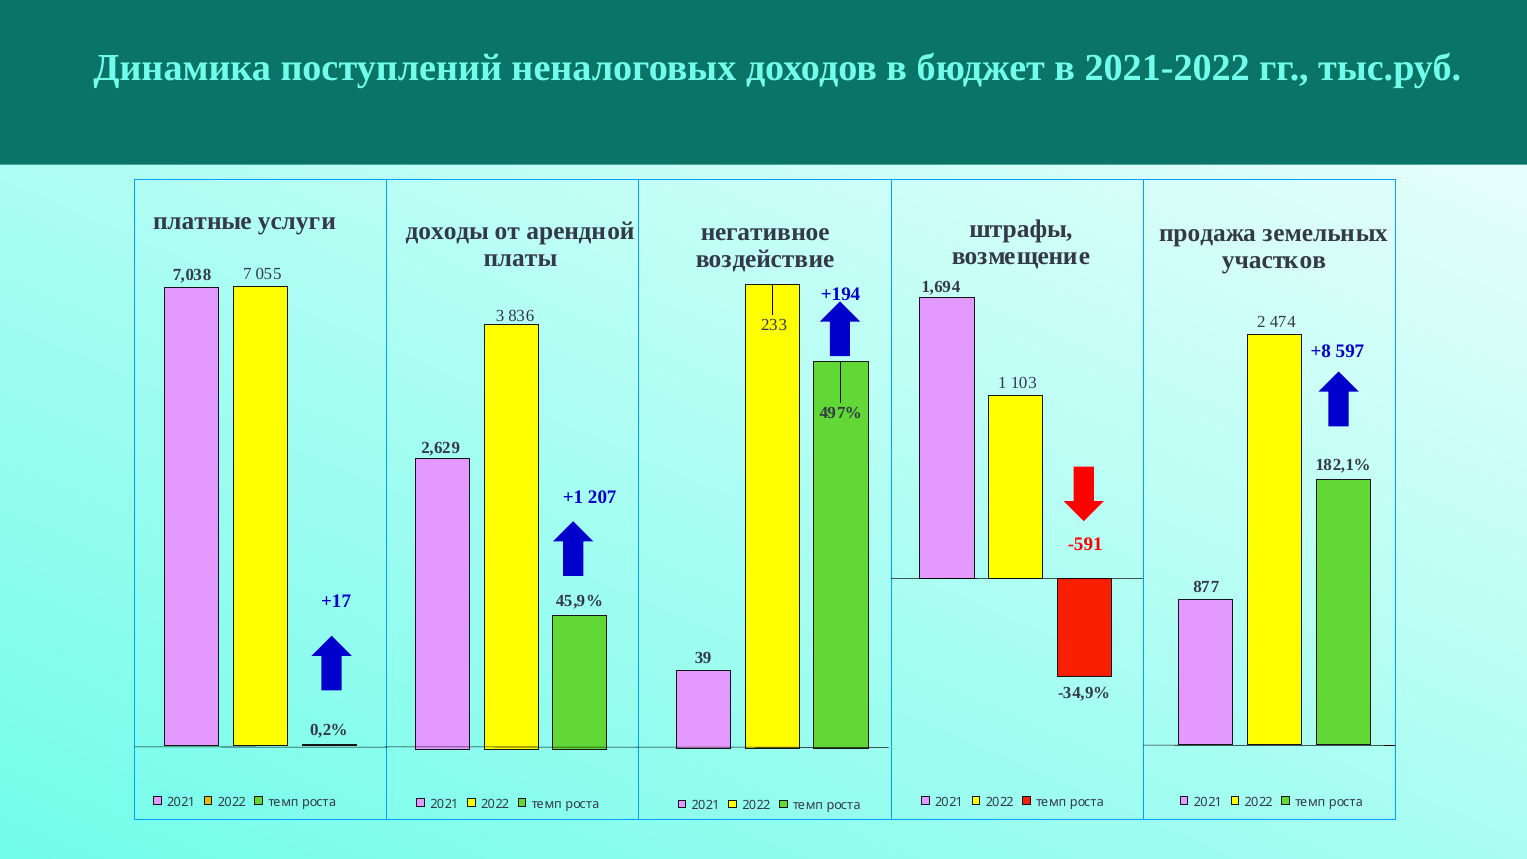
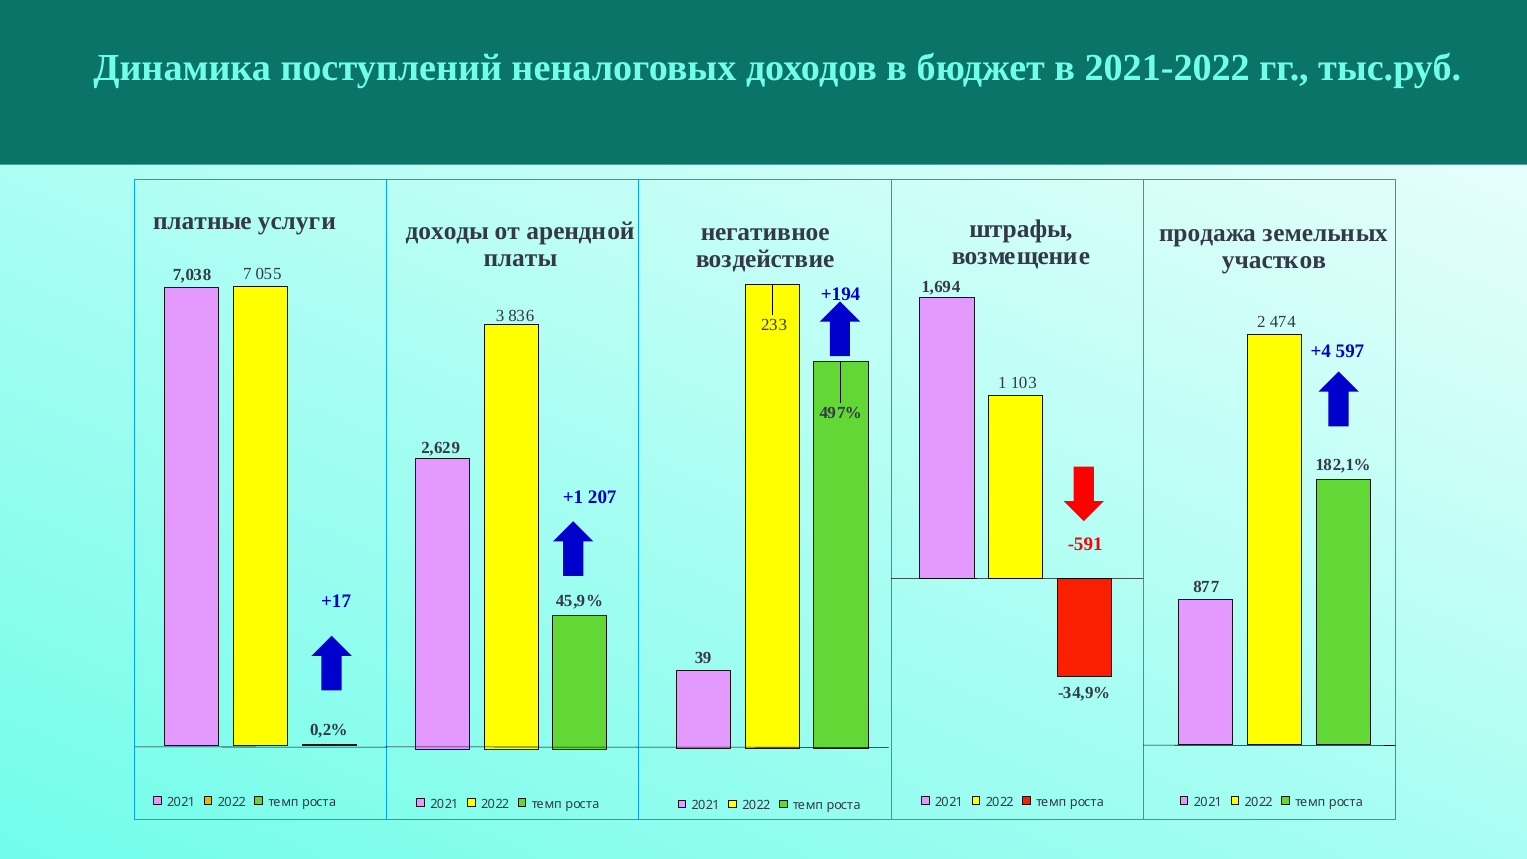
+8: +8 -> +4 (1321, 352)
